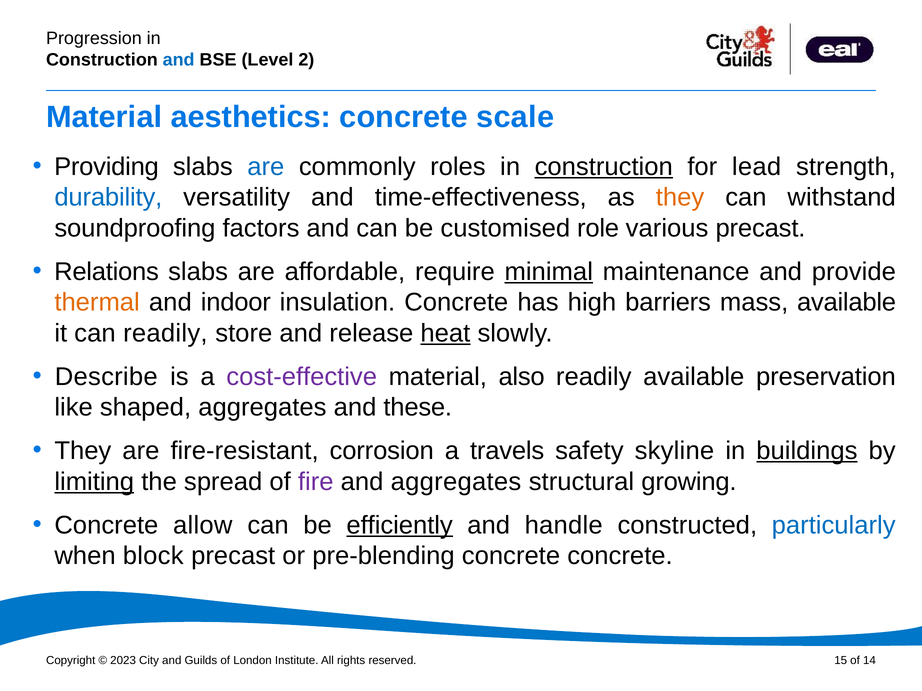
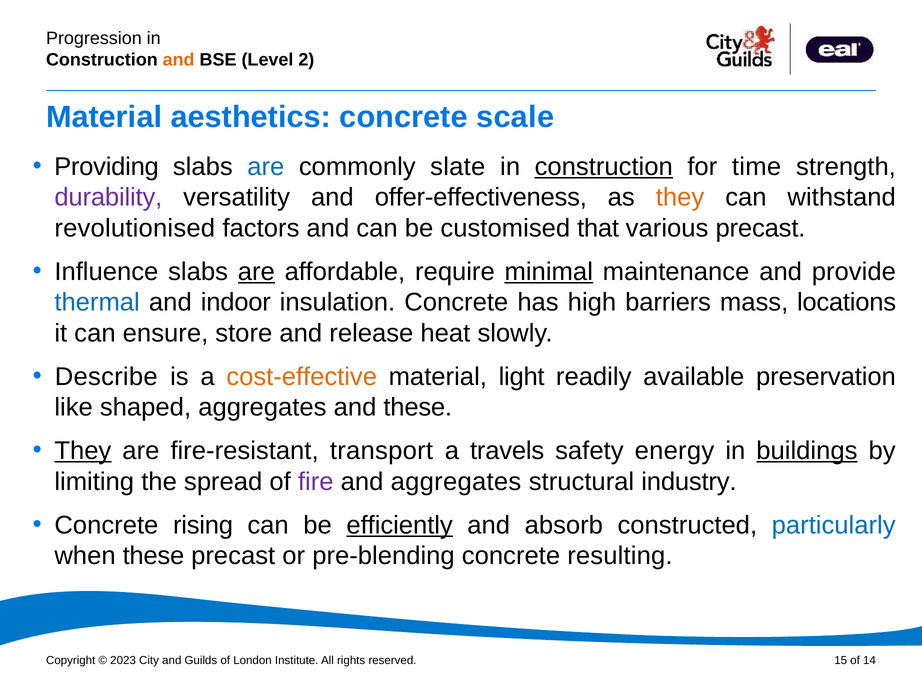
and colour: blue -> orange (179, 60)
roles: roles -> slate (458, 167)
lead: lead -> time (757, 167)
durability colour: blue -> purple (108, 198)
time-effectiveness: time-effectiveness -> offer-effectiveness (481, 198)
soundproofing: soundproofing -> revolutionised (135, 228)
role: role -> that (598, 228)
Relations: Relations -> Influence (106, 272)
are underline: none -> present (256, 272)
thermal colour: orange -> blue (97, 303)
mass available: available -> locations (847, 303)
can readily: readily -> ensure (165, 333)
heat underline: present -> none (445, 333)
cost-effective colour: purple -> orange (302, 377)
also: also -> light (522, 377)
They underline: none -> present (83, 451)
corrosion: corrosion -> transport (381, 451)
skyline: skyline -> energy (674, 451)
limiting underline: present -> none (94, 482)
growing: growing -> industry (689, 482)
allow: allow -> rising (203, 525)
handle: handle -> absorb (564, 525)
when block: block -> these (153, 556)
concrete concrete: concrete -> resulting (620, 556)
